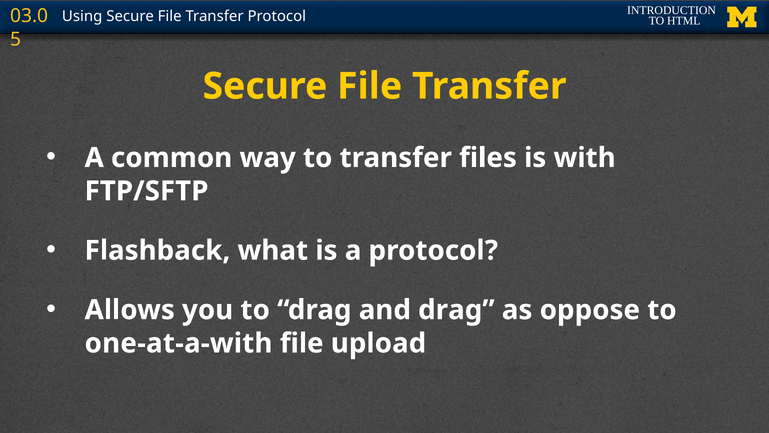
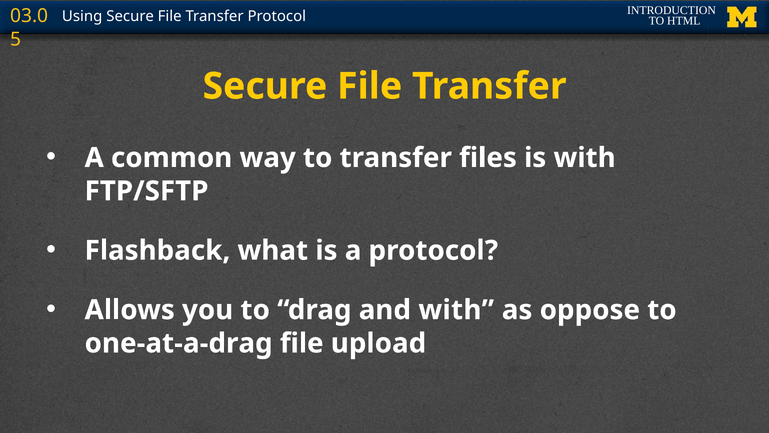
and drag: drag -> with (456, 310)
one-at-a-with: one-at-a-with -> one-at-a-drag (179, 343)
